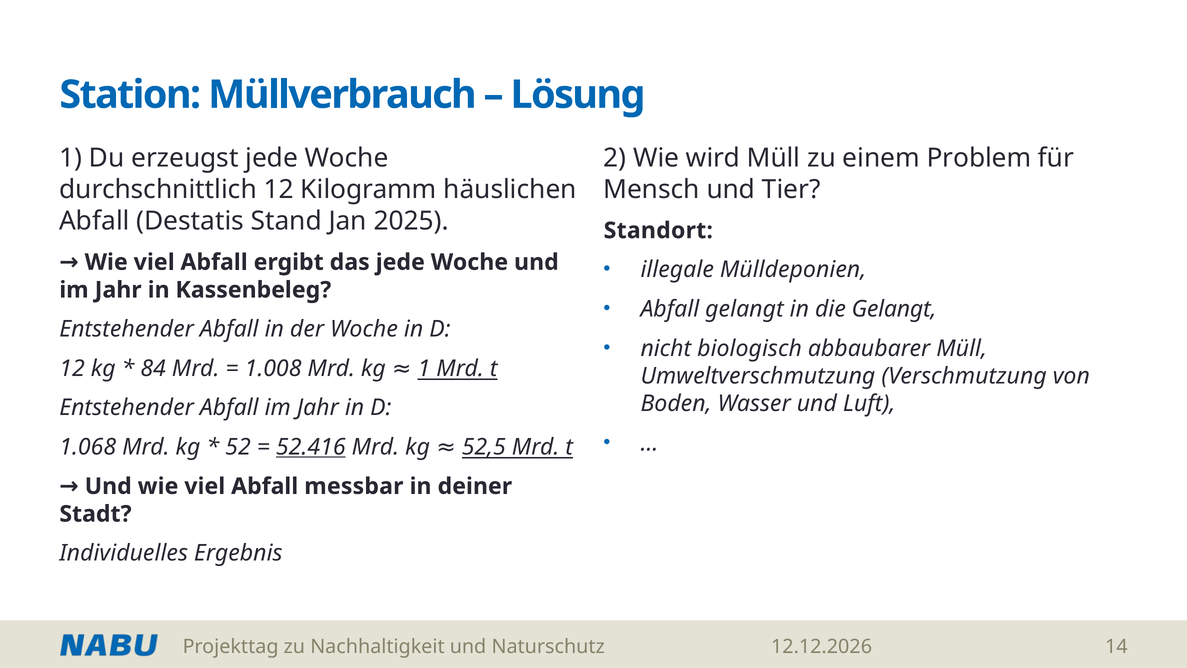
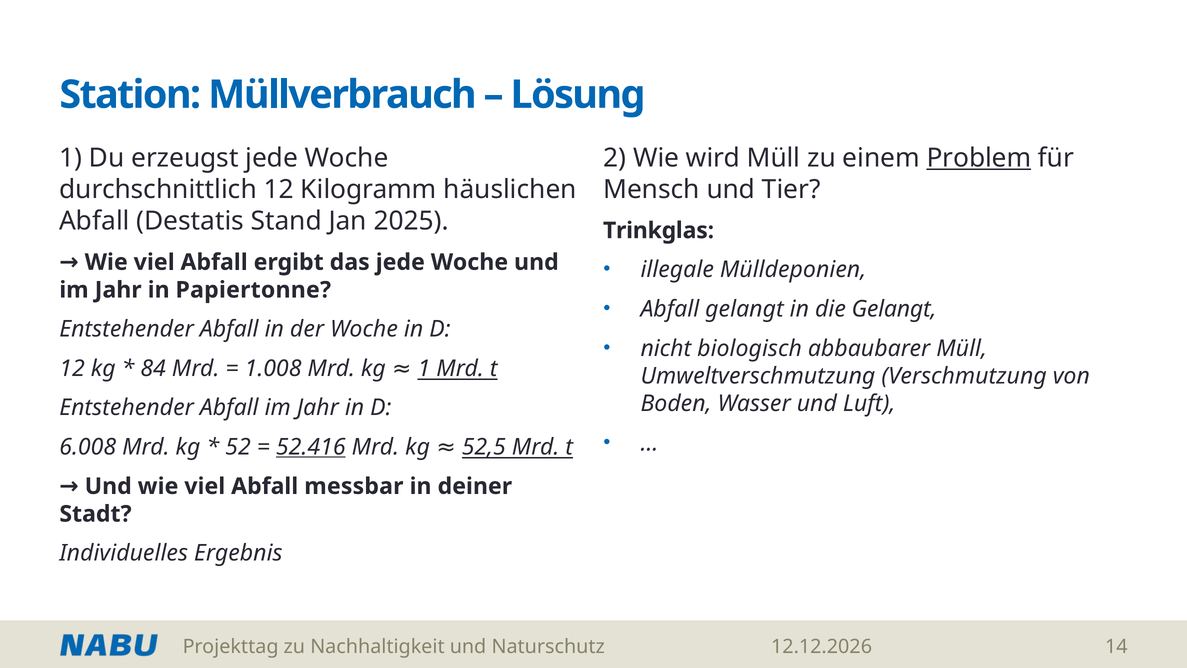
Problem underline: none -> present (979, 158)
Standort: Standort -> Trinkglas (659, 230)
Kassenbeleg: Kassenbeleg -> Papiertonne (253, 290)
1.068: 1.068 -> 6.008 (88, 447)
